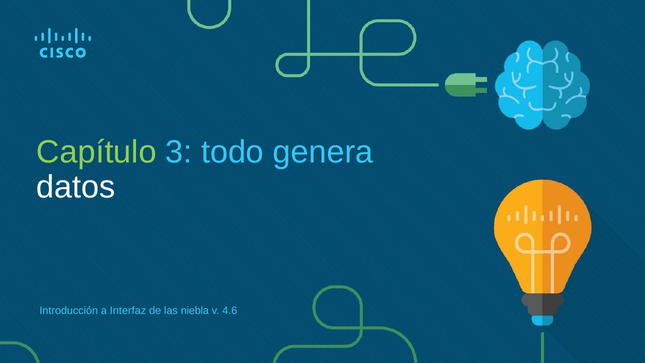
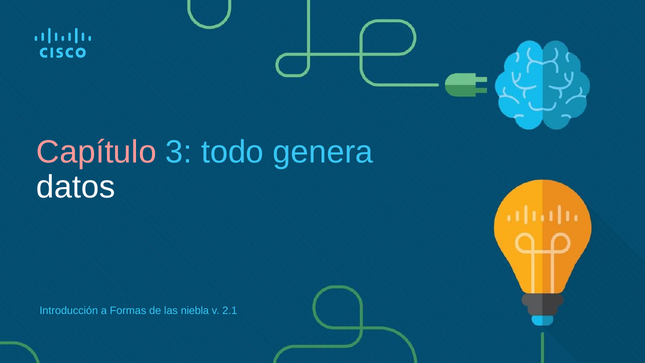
Capítulo colour: light green -> pink (96, 152)
Interfaz: Interfaz -> Formas (128, 310)
4.6: 4.6 -> 2.1 (230, 310)
